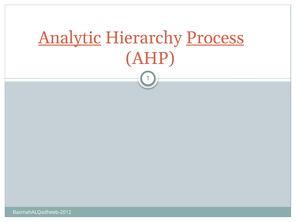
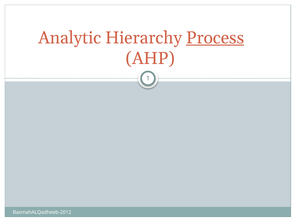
Analytic underline: present -> none (70, 38)
